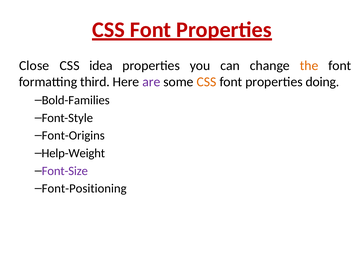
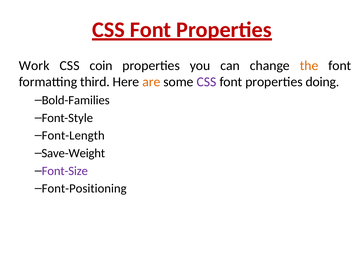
Close: Close -> Work (34, 66)
idea: idea -> coin (101, 66)
are colour: purple -> orange (151, 82)
CSS colour: orange -> purple (207, 82)
Font-Origins: Font-Origins -> Font-Length (73, 136)
Help-Weight: Help-Weight -> Save-Weight (73, 153)
